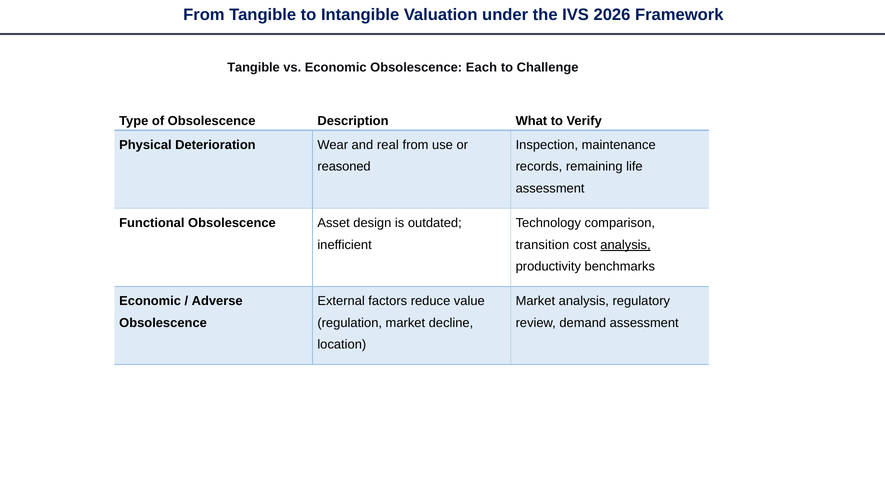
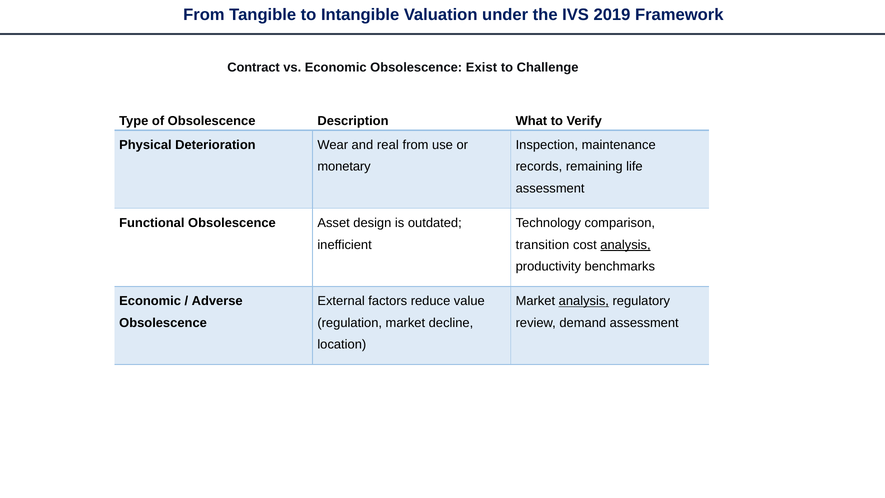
2026: 2026 -> 2019 (612, 15)
Tangible: Tangible -> Contract (254, 68)
Each: Each -> Exist (481, 68)
reasoned: reasoned -> monetary (344, 167)
analysis underline: none -> present (584, 301)
